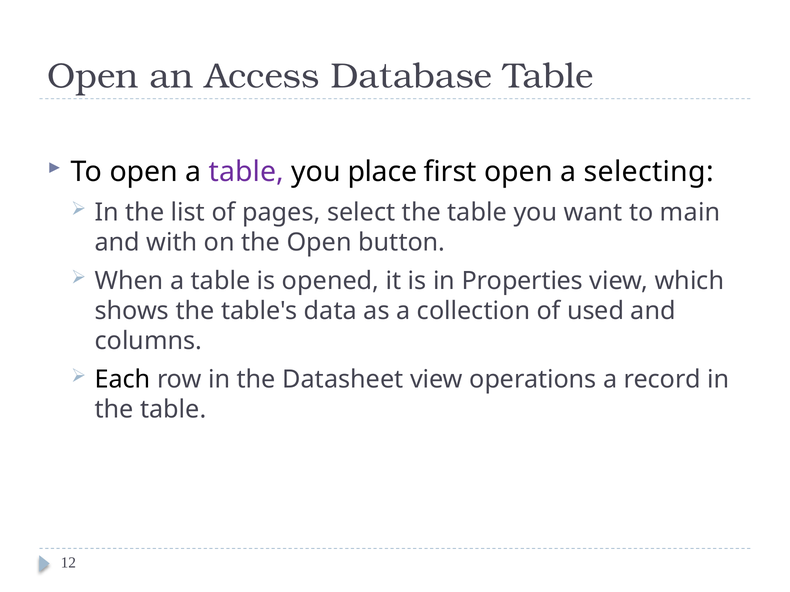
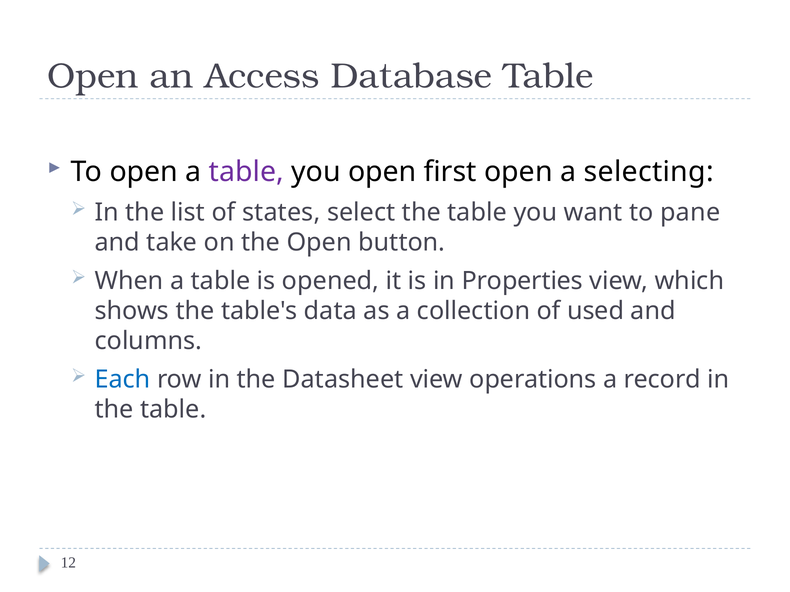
you place: place -> open (382, 172)
pages: pages -> states (281, 212)
main: main -> pane (690, 212)
with: with -> take (172, 243)
Each colour: black -> blue (123, 380)
